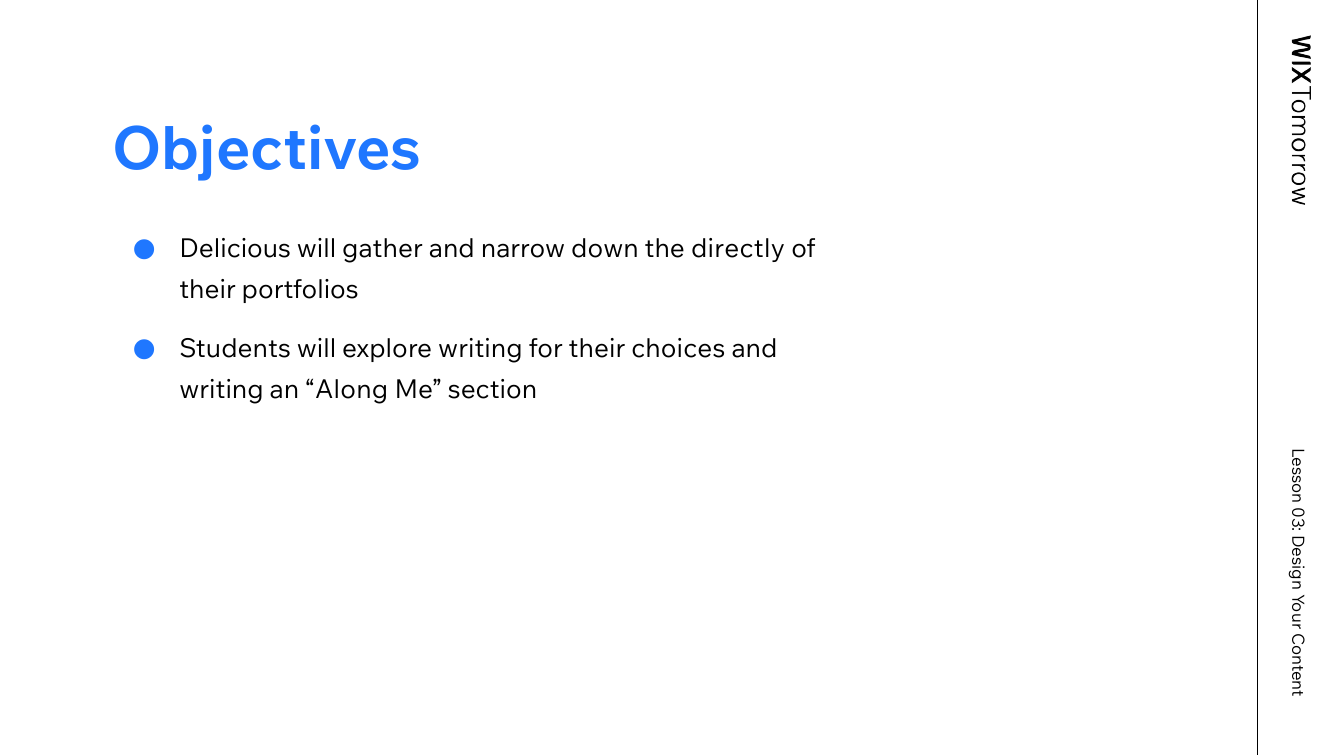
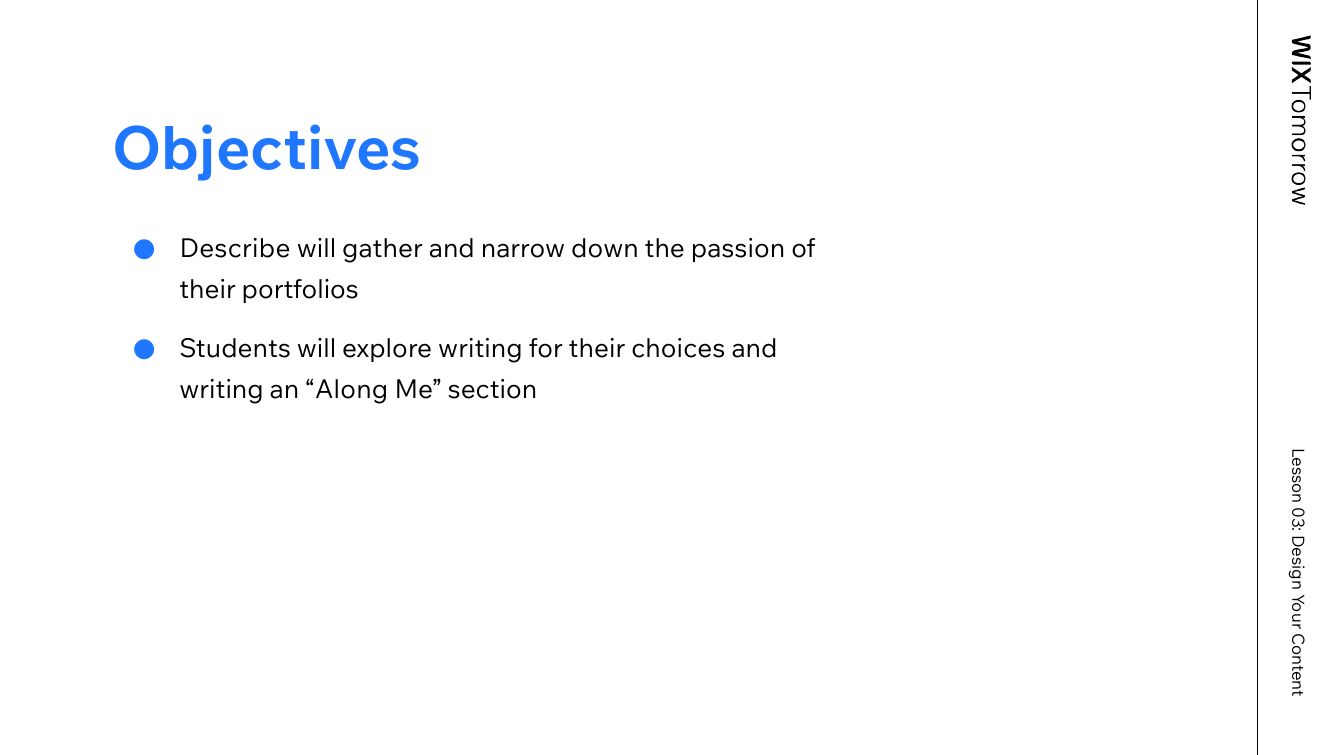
Delicious: Delicious -> Describe (235, 249)
directly: directly -> passion (738, 249)
